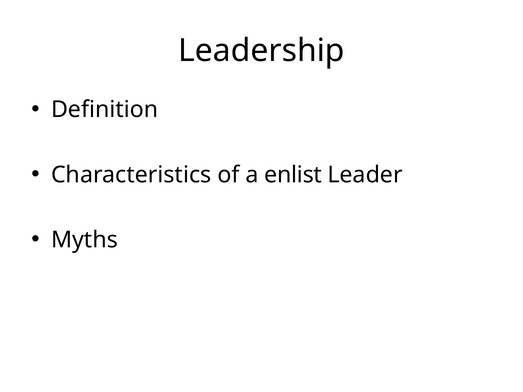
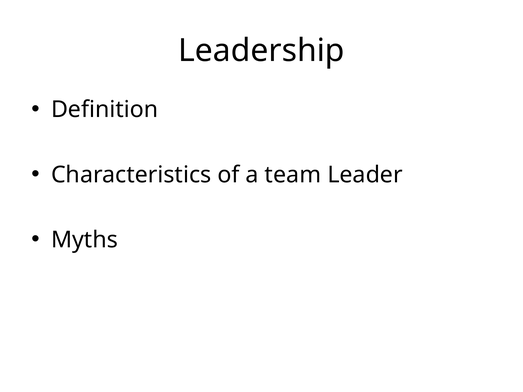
enlist: enlist -> team (293, 175)
